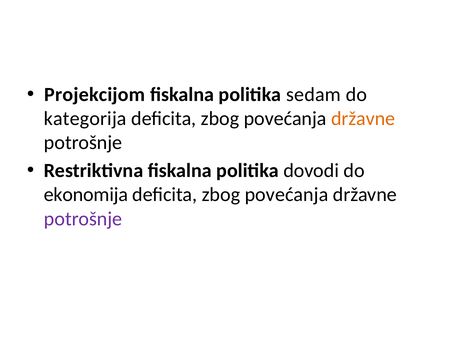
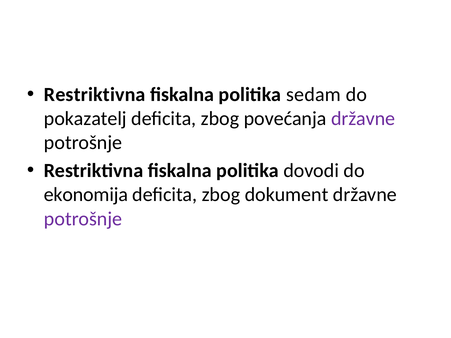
Projekcijom: Projekcijom -> Restriktivna (95, 95)
kategorija: kategorija -> pokazatelj (85, 119)
državne colour: orange -> purple (363, 119)
povećanja: povećanja -> dokument (287, 195)
